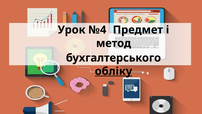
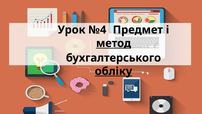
метод underline: none -> present (114, 43)
